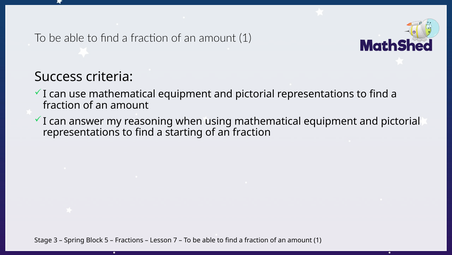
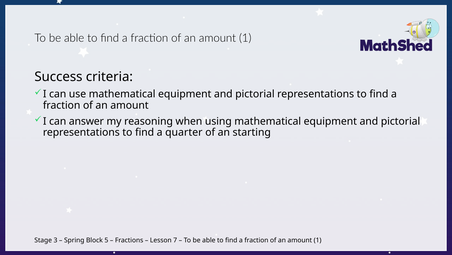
starting: starting -> quarter (184, 132)
an fraction: fraction -> starting (252, 132)
